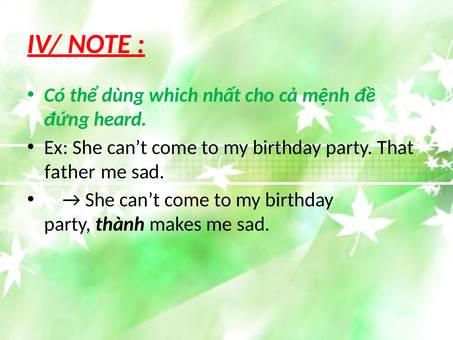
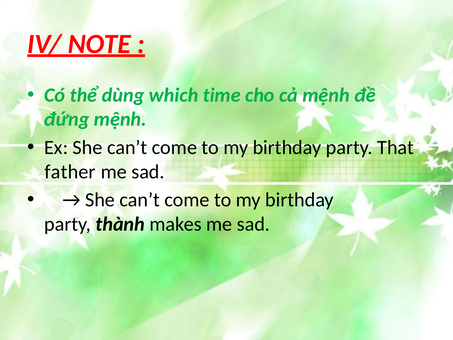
nhất: nhất -> time (222, 95)
đứng heard: heard -> mệnh (120, 119)
